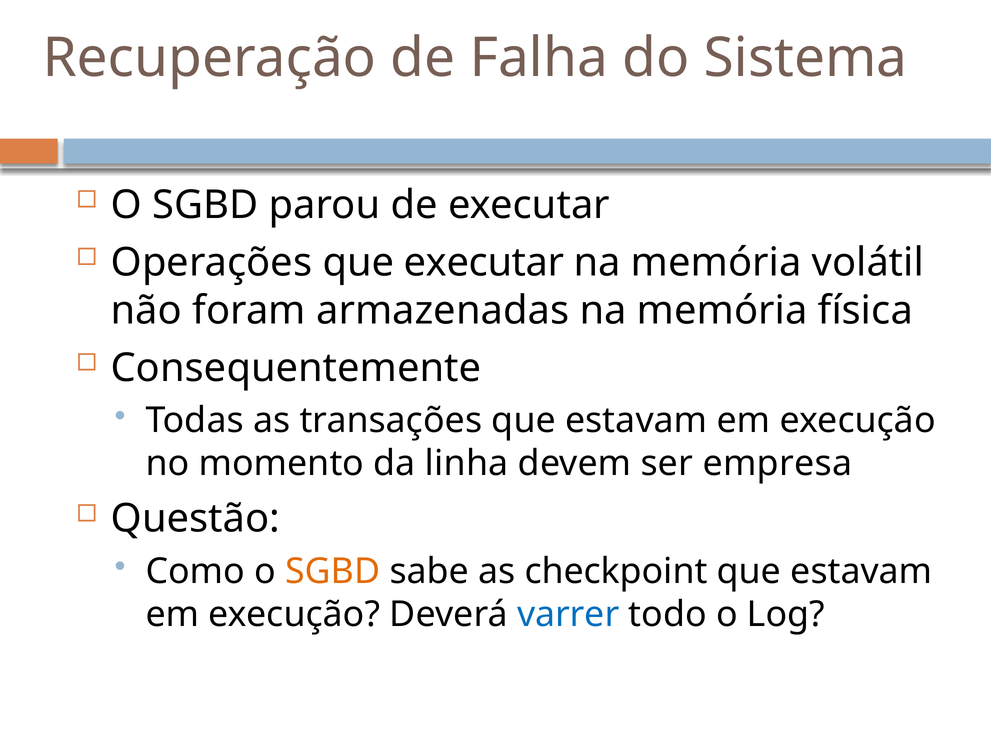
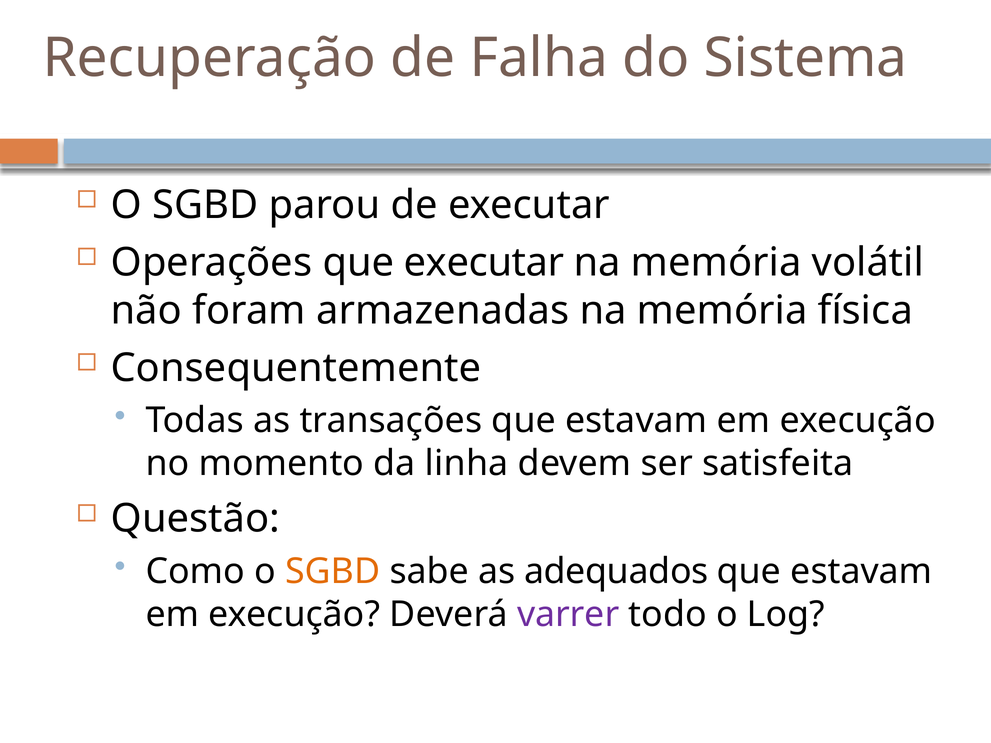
empresa: empresa -> satisfeita (778, 464)
checkpoint: checkpoint -> adequados (616, 572)
varrer colour: blue -> purple (568, 615)
